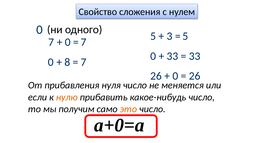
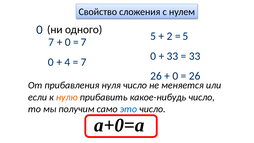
3: 3 -> 2 (170, 36)
8: 8 -> 4 (67, 62)
это colour: orange -> blue (128, 109)
